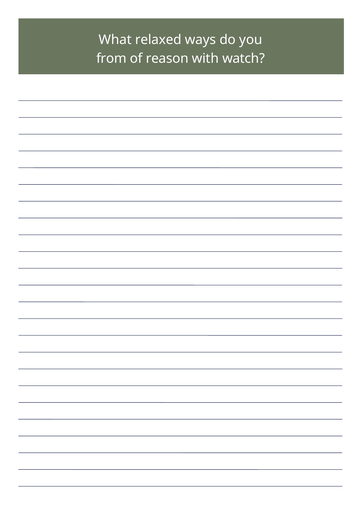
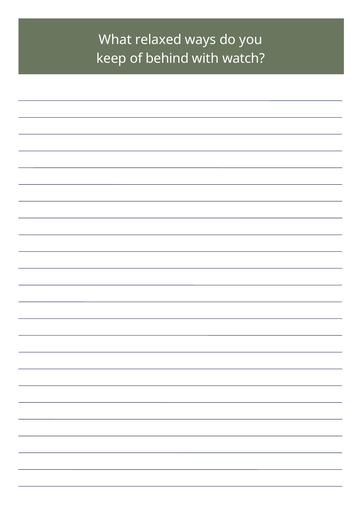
from: from -> keep (111, 58)
reason: reason -> behind (167, 58)
